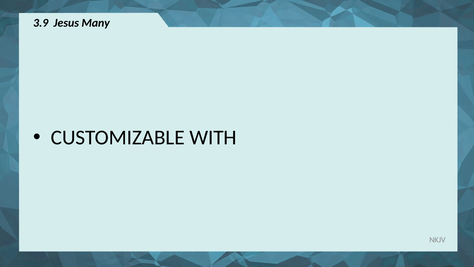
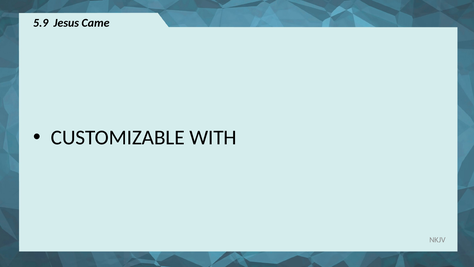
3.9: 3.9 -> 5.9 (41, 23)
Many: Many -> Came (96, 23)
